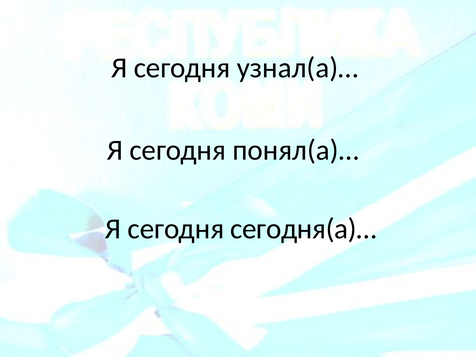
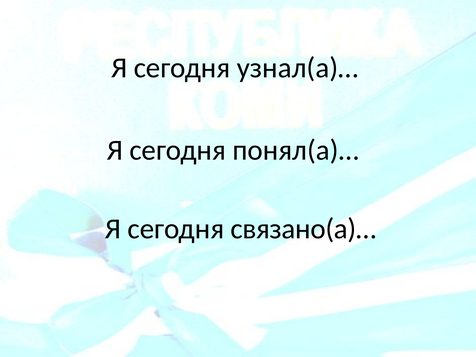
сегодня(а)…: сегодня(а)… -> связано(а)… (303, 229)
